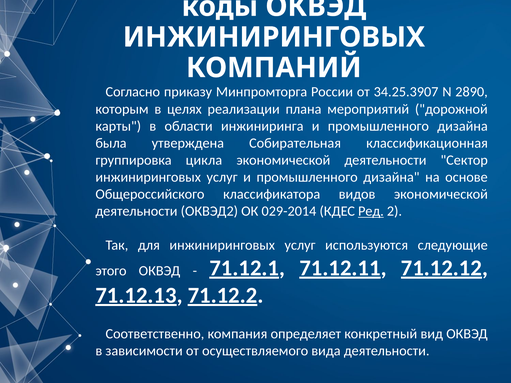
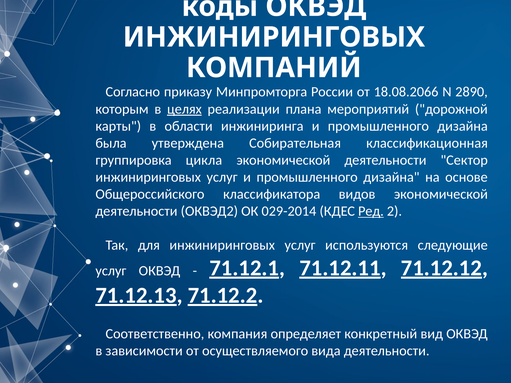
34.25.3907: 34.25.3907 -> 18.08.2066 (406, 92)
целях underline: none -> present (184, 109)
этого: этого -> услуг (111, 271)
